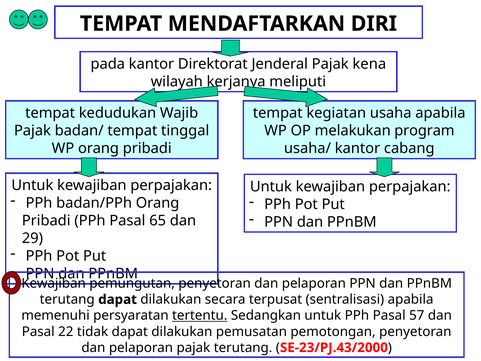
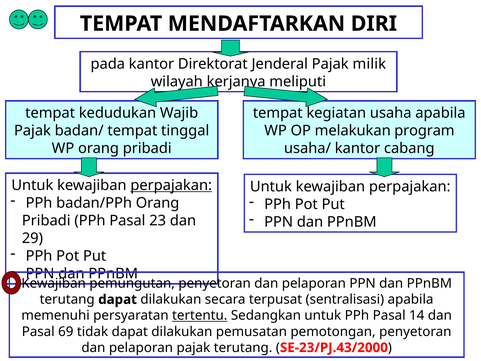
kena: kena -> milik (369, 64)
perpajakan underline: none -> present (171, 185)
65: 65 -> 23 (158, 221)
57: 57 -> 14 (417, 315)
22: 22 -> 69 (66, 331)
